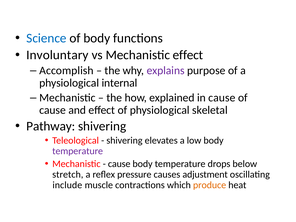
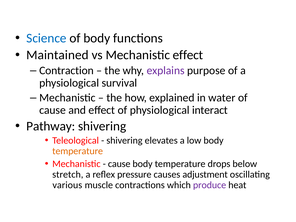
Involuntary: Involuntary -> Maintained (57, 55)
Accomplish: Accomplish -> Contraction (67, 71)
internal: internal -> survival (119, 83)
in cause: cause -> water (222, 98)
skeletal: skeletal -> interact (210, 110)
temperature colour: purple -> orange (78, 151)
include: include -> various (67, 185)
produce colour: orange -> purple (210, 185)
